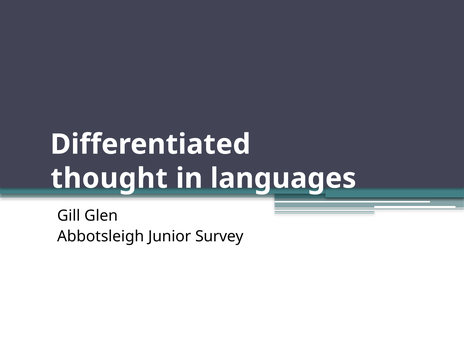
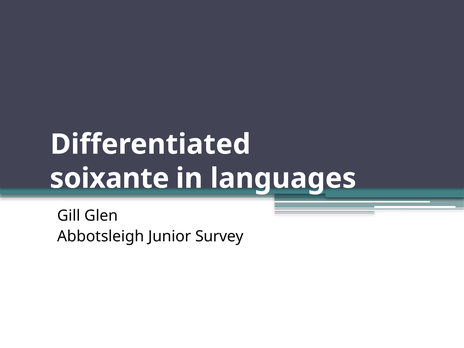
thought: thought -> soixante (109, 178)
